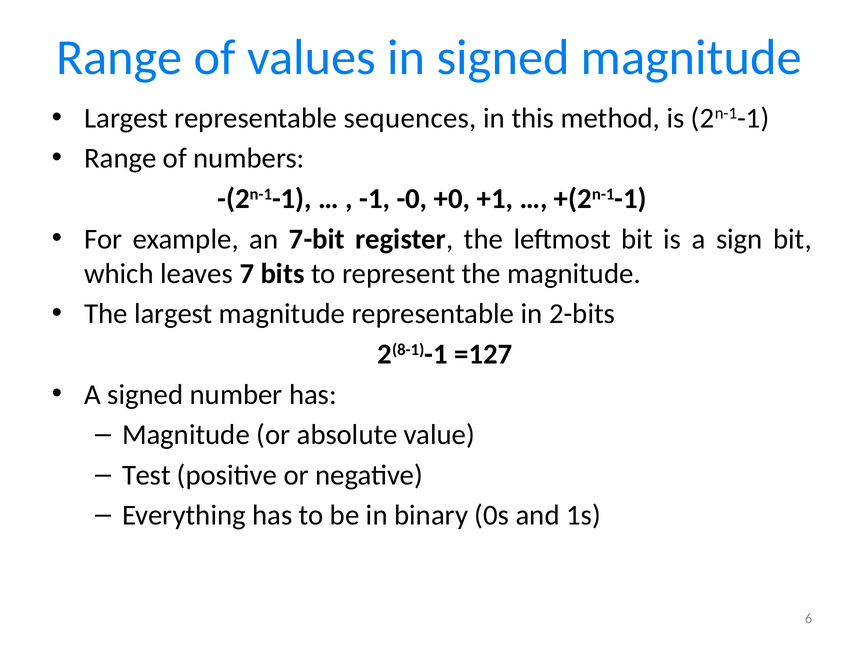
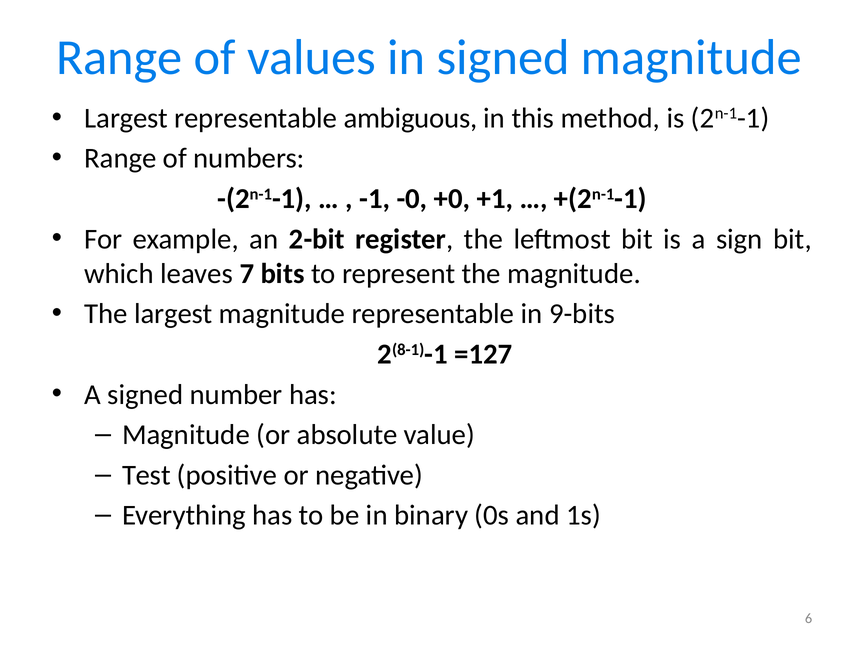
sequences: sequences -> ambiguous (410, 118)
7-bit: 7-bit -> 2-bit (317, 239)
2-bits: 2-bits -> 9-bits (582, 314)
